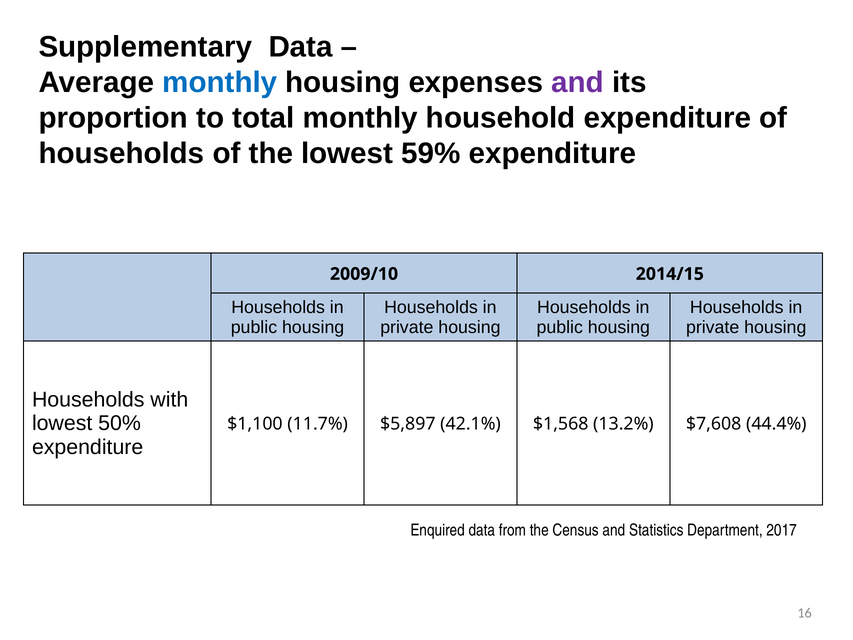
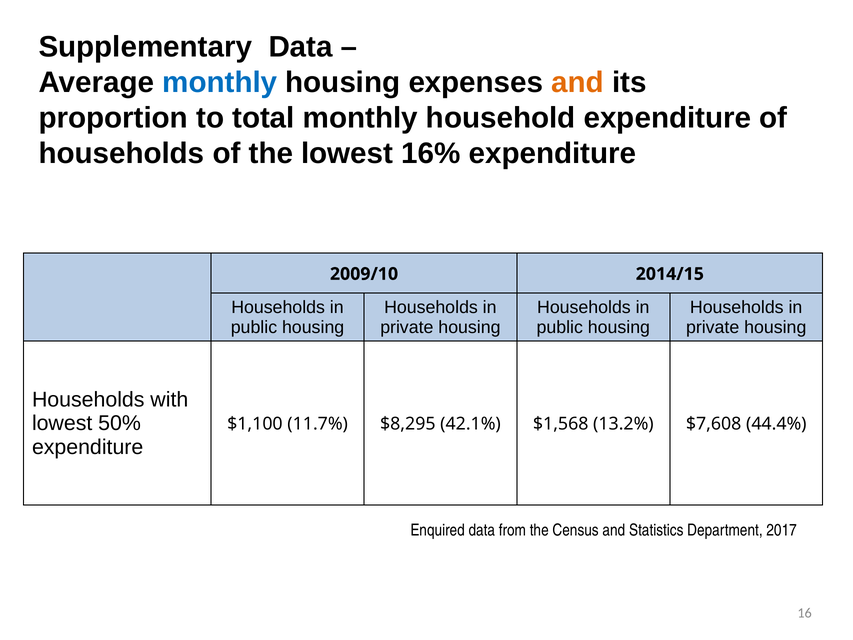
and colour: purple -> orange (578, 82)
59%: 59% -> 16% (431, 153)
$5,897: $5,897 -> $8,295 (408, 424)
